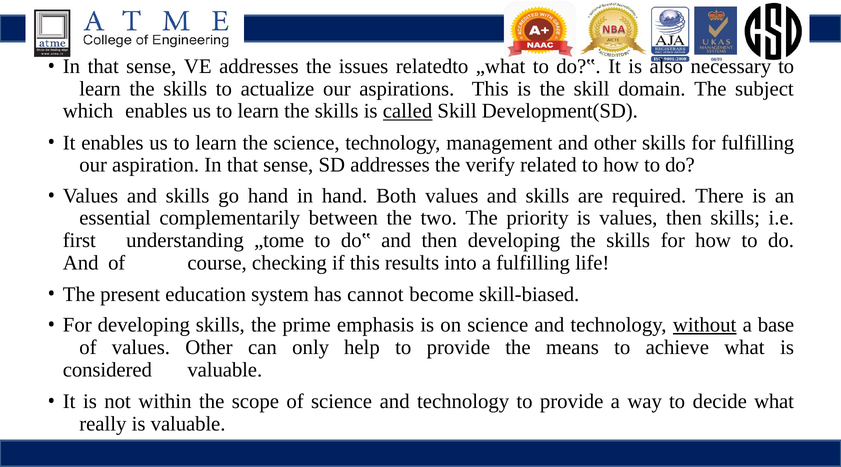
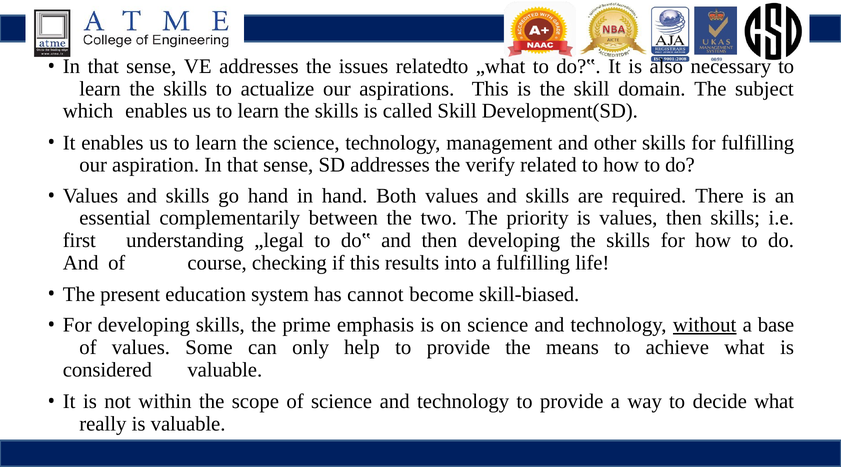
called underline: present -> none (408, 111)
„tome: „tome -> „legal (279, 241)
values Other: Other -> Some (209, 347)
